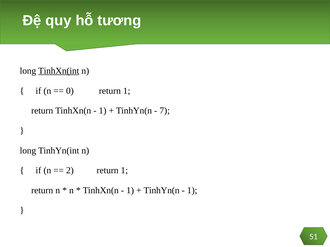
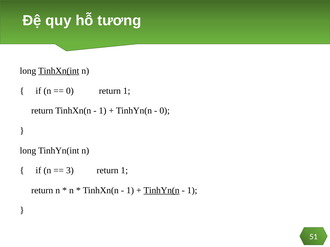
7: 7 -> 0 (165, 111)
2: 2 -> 3 (70, 171)
TinhYn(n underline: none -> present (162, 191)
